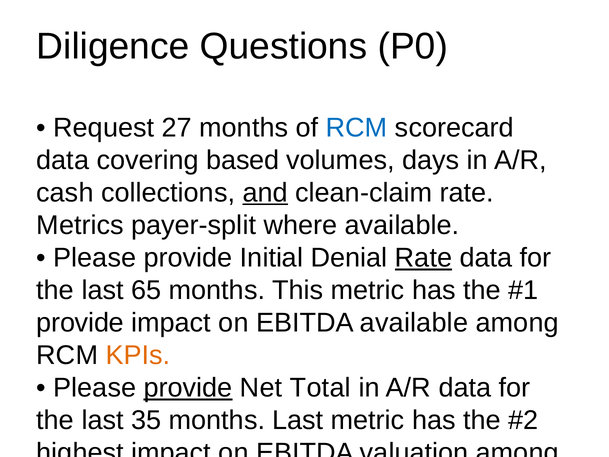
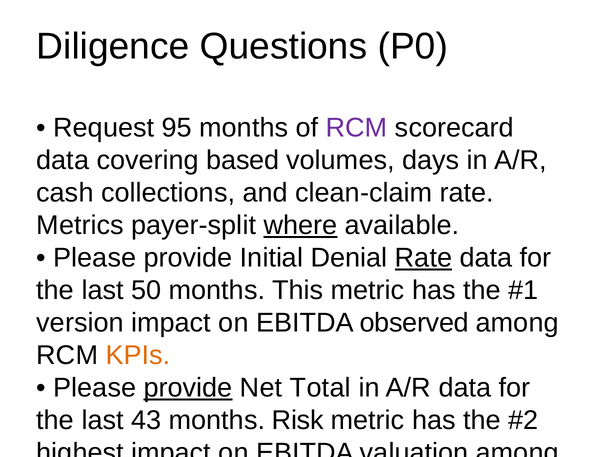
27: 27 -> 95 (177, 128)
RCM colour: blue -> purple (357, 128)
and underline: present -> none (265, 193)
where underline: none -> present (300, 225)
65: 65 -> 50 (146, 290)
provide: provide -> version (80, 323)
EBITDA available: available -> observed (414, 323)
35: 35 -> 43 (146, 420)
months Last: Last -> Risk (298, 420)
